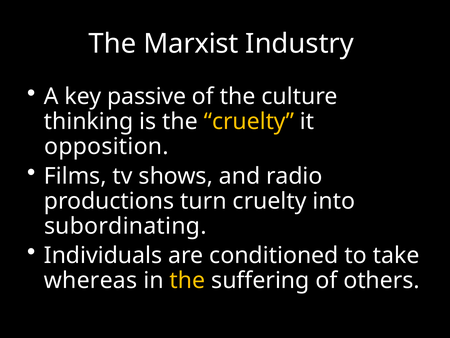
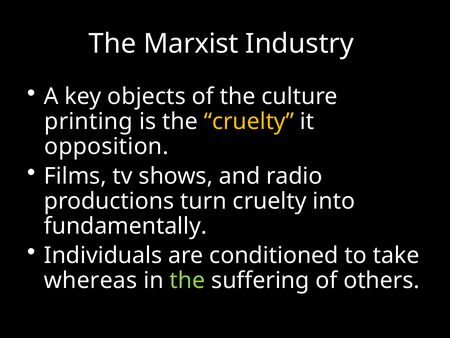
passive: passive -> objects (147, 96)
thinking: thinking -> printing (88, 121)
subordinating: subordinating -> fundamentally (125, 226)
the colour: yellow -> light green (187, 280)
